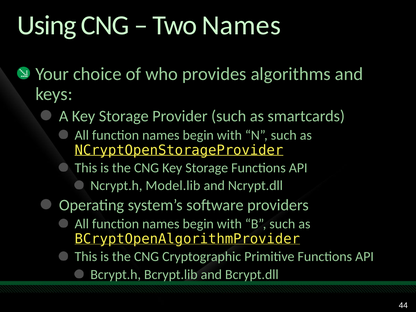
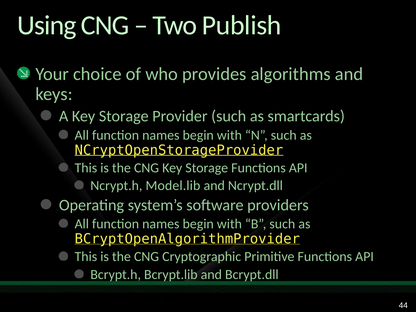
Two Names: Names -> Publish (242, 25)
